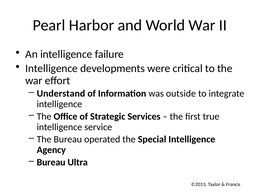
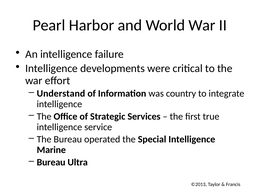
outside: outside -> country (181, 94)
Agency: Agency -> Marine (51, 150)
